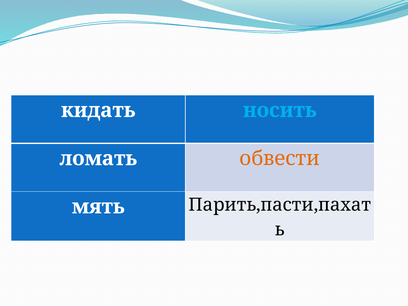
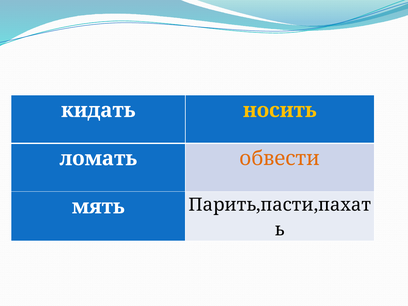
носить colour: light blue -> yellow (280, 110)
